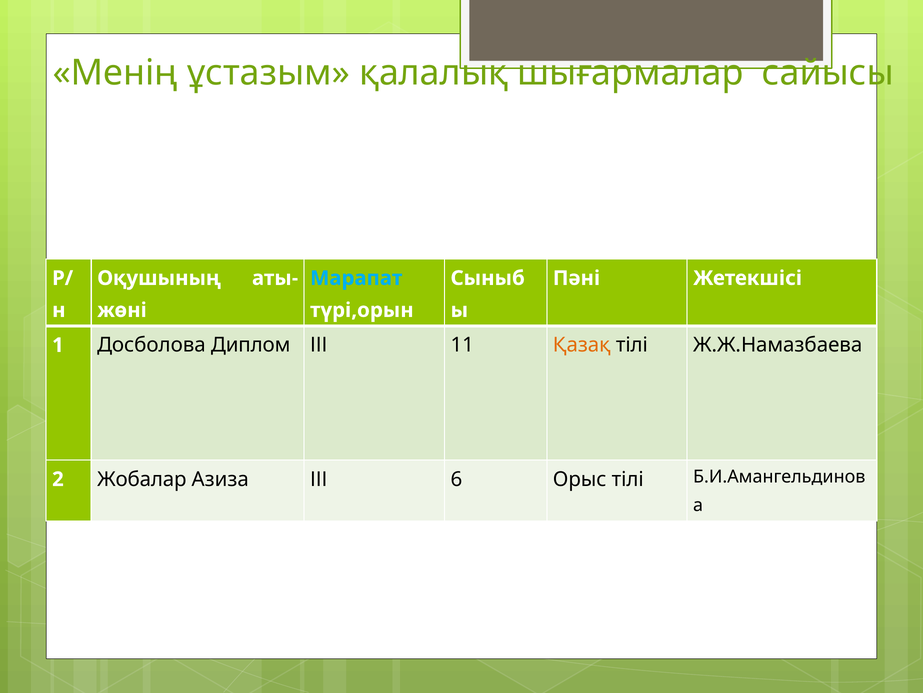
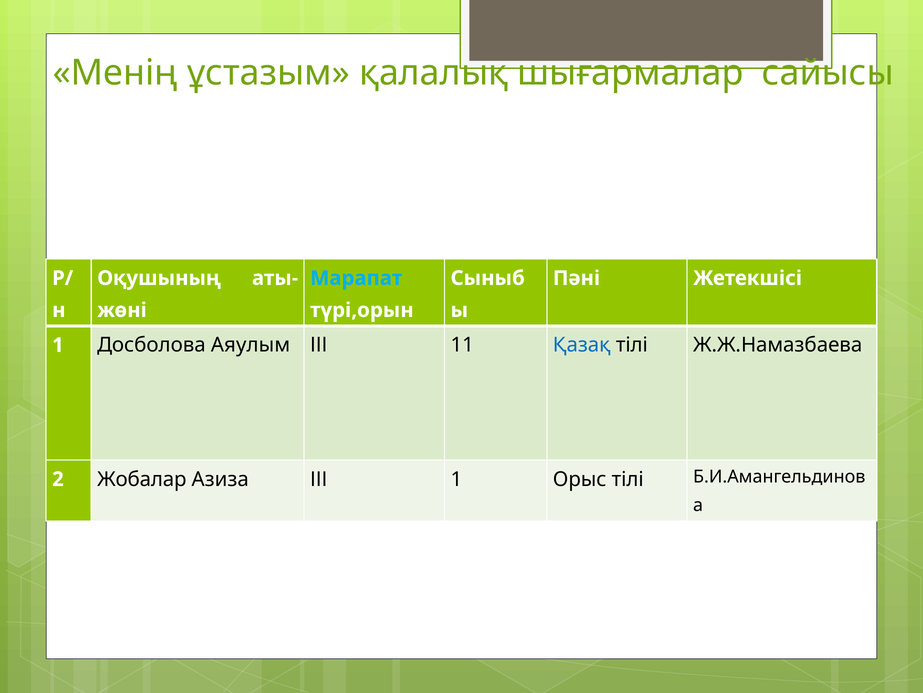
Диплом: Диплом -> Аяулым (251, 345)
Қазақ colour: orange -> blue (582, 345)
ІІІ 6: 6 -> 1 (456, 479)
